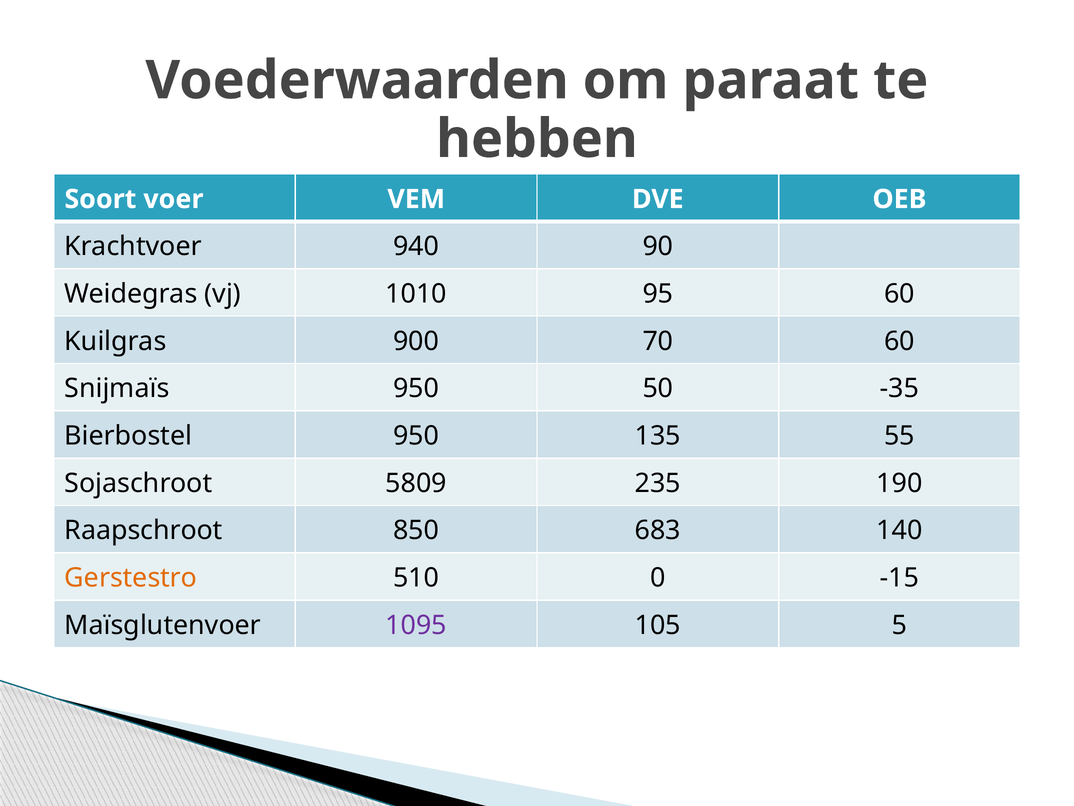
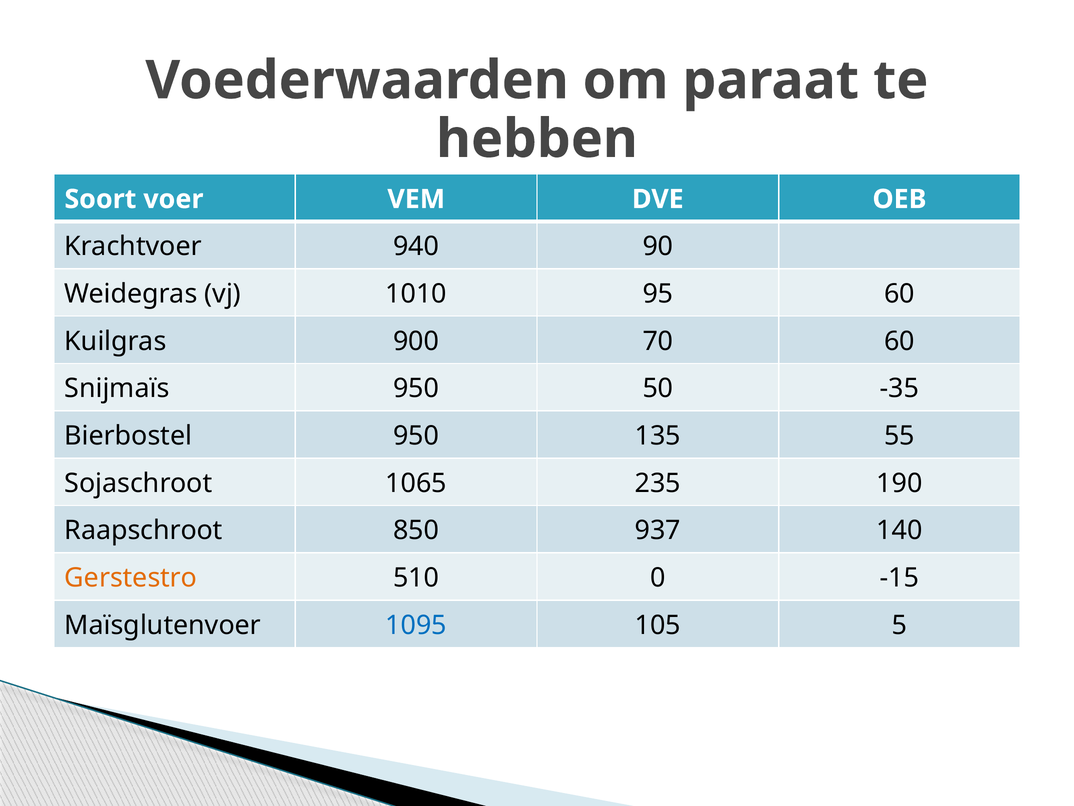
5809: 5809 -> 1065 (416, 483)
683: 683 -> 937 (658, 530)
1095 colour: purple -> blue (416, 625)
